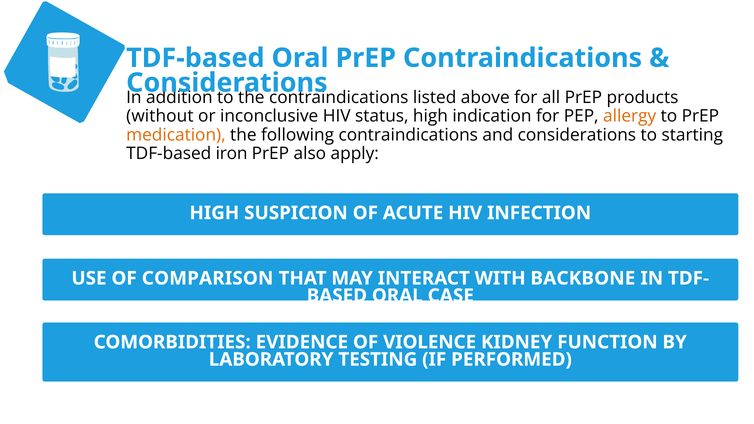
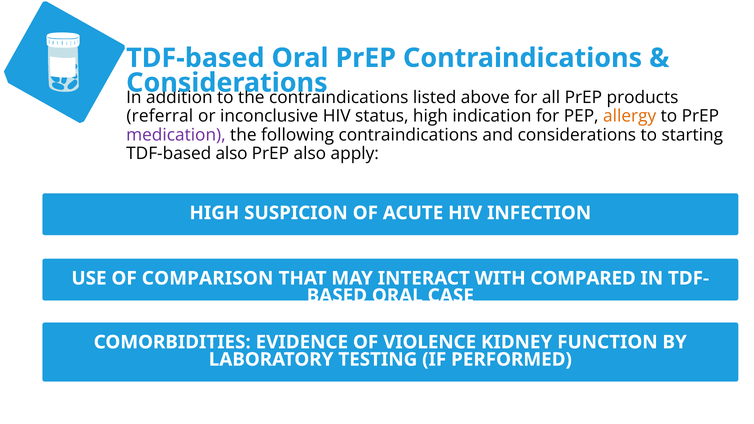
without: without -> referral (160, 116)
medication colour: orange -> purple (176, 135)
TDF-based iron: iron -> also (232, 154)
BACKBONE: BACKBONE -> COMPARED (583, 278)
